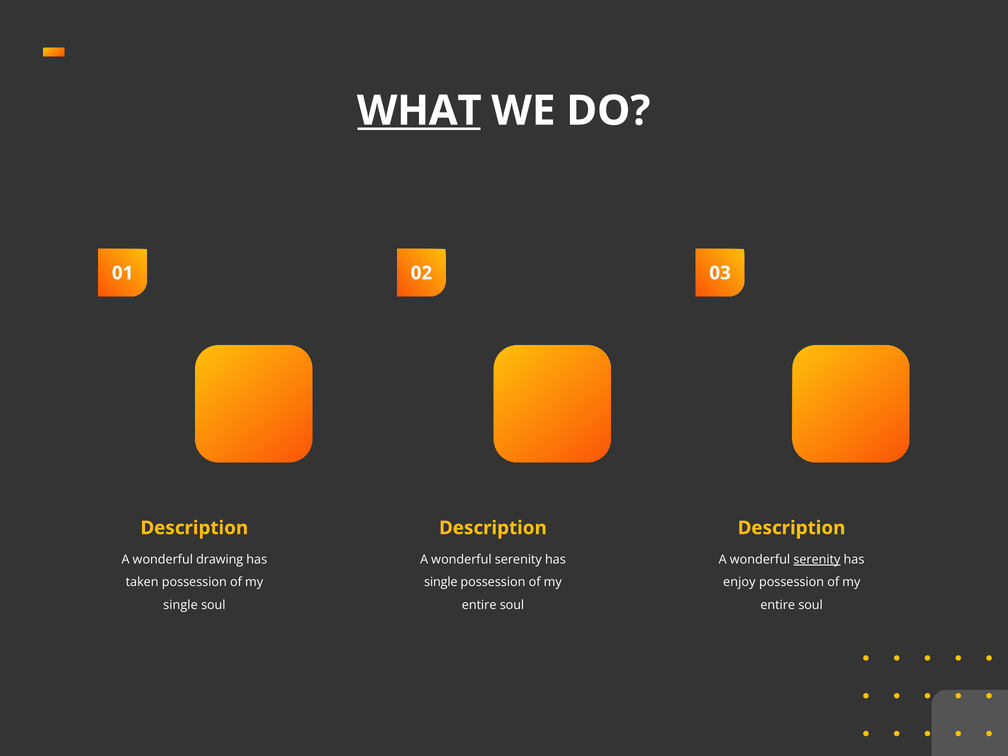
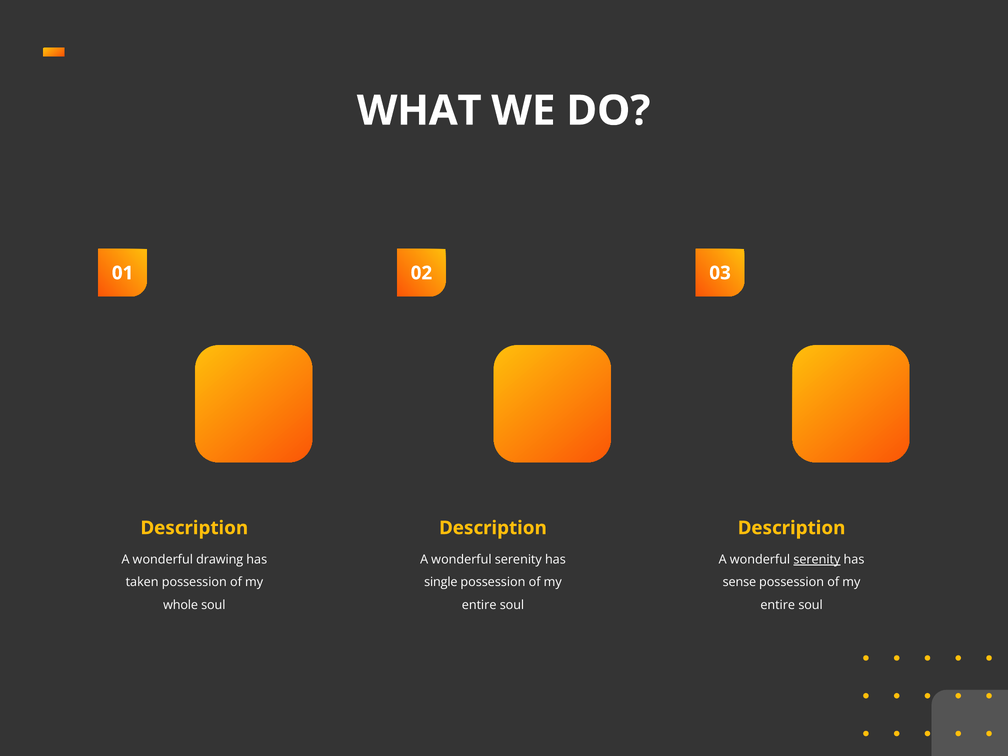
WHAT underline: present -> none (419, 111)
enjoy: enjoy -> sense (739, 582)
single: single -> whole (181, 605)
